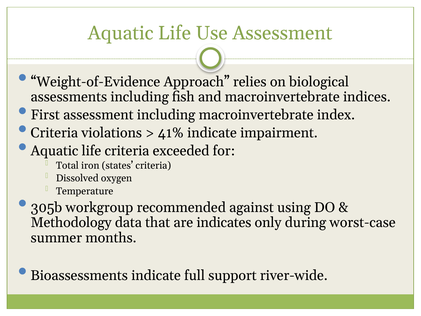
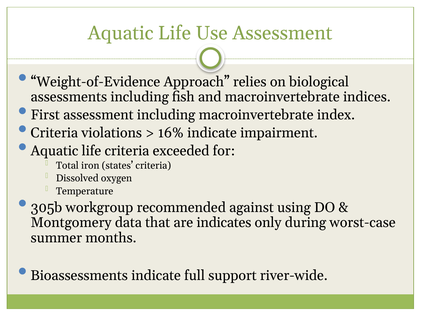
41%: 41% -> 16% (171, 133)
Methodology: Methodology -> Montgomery (71, 223)
